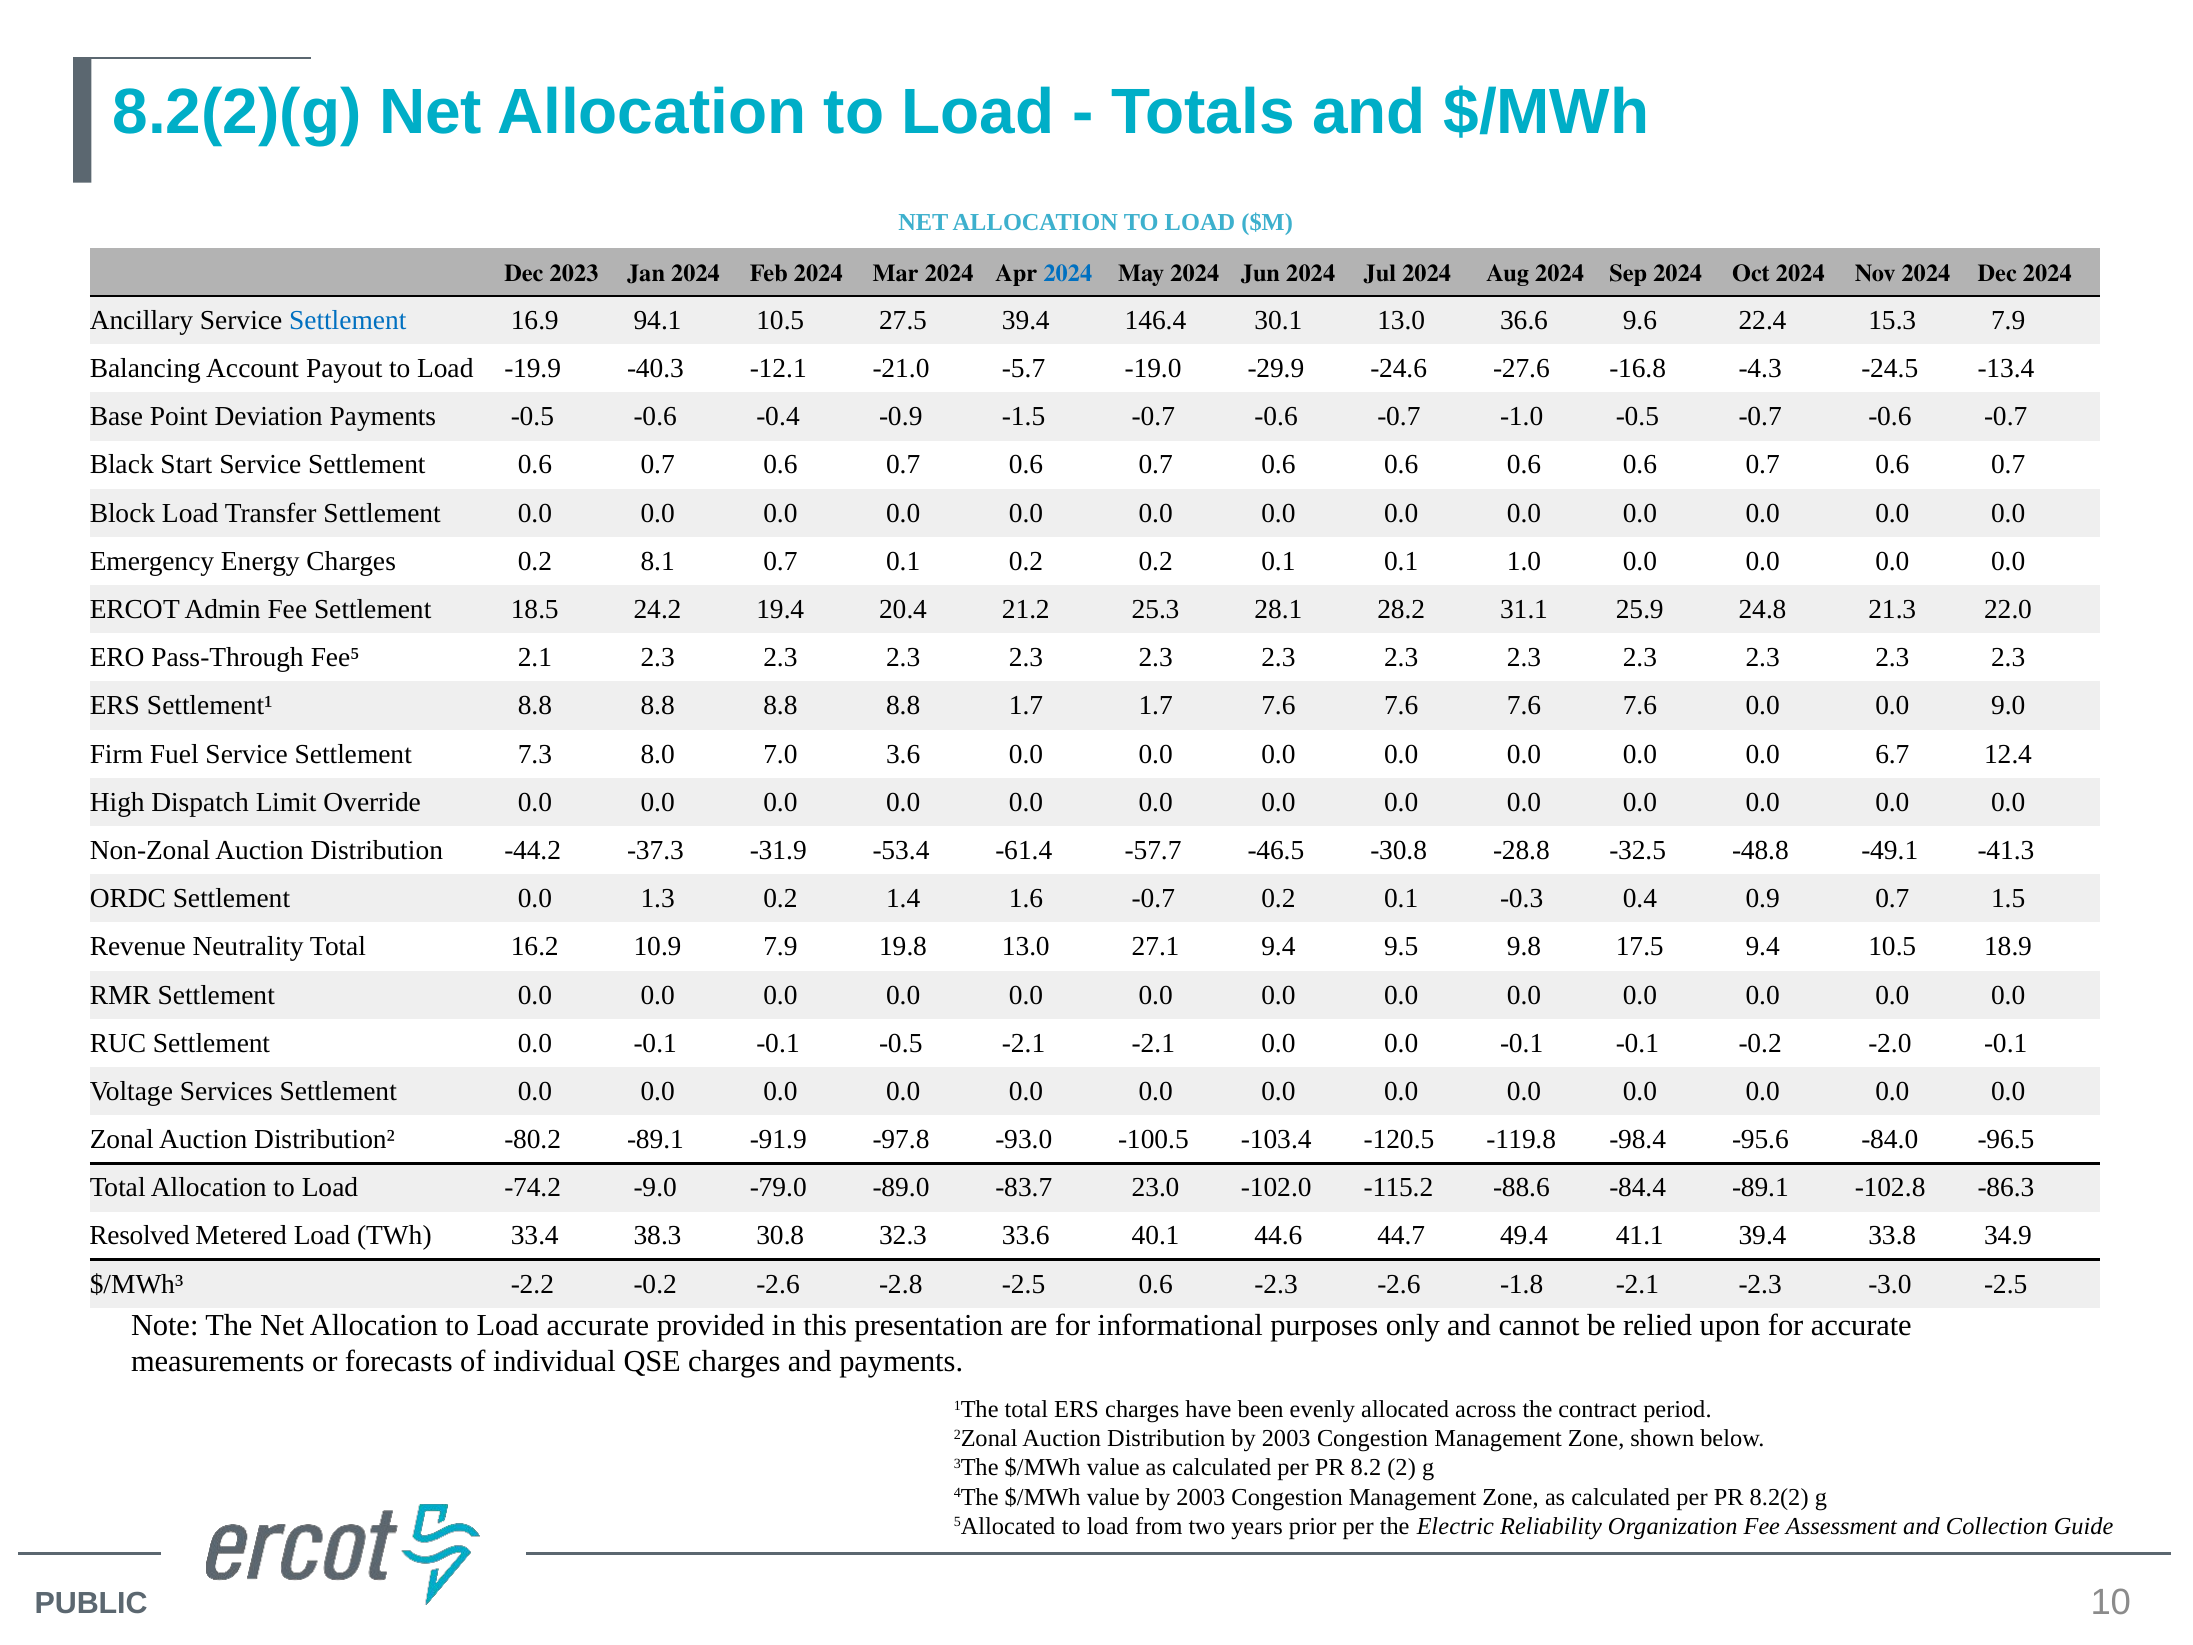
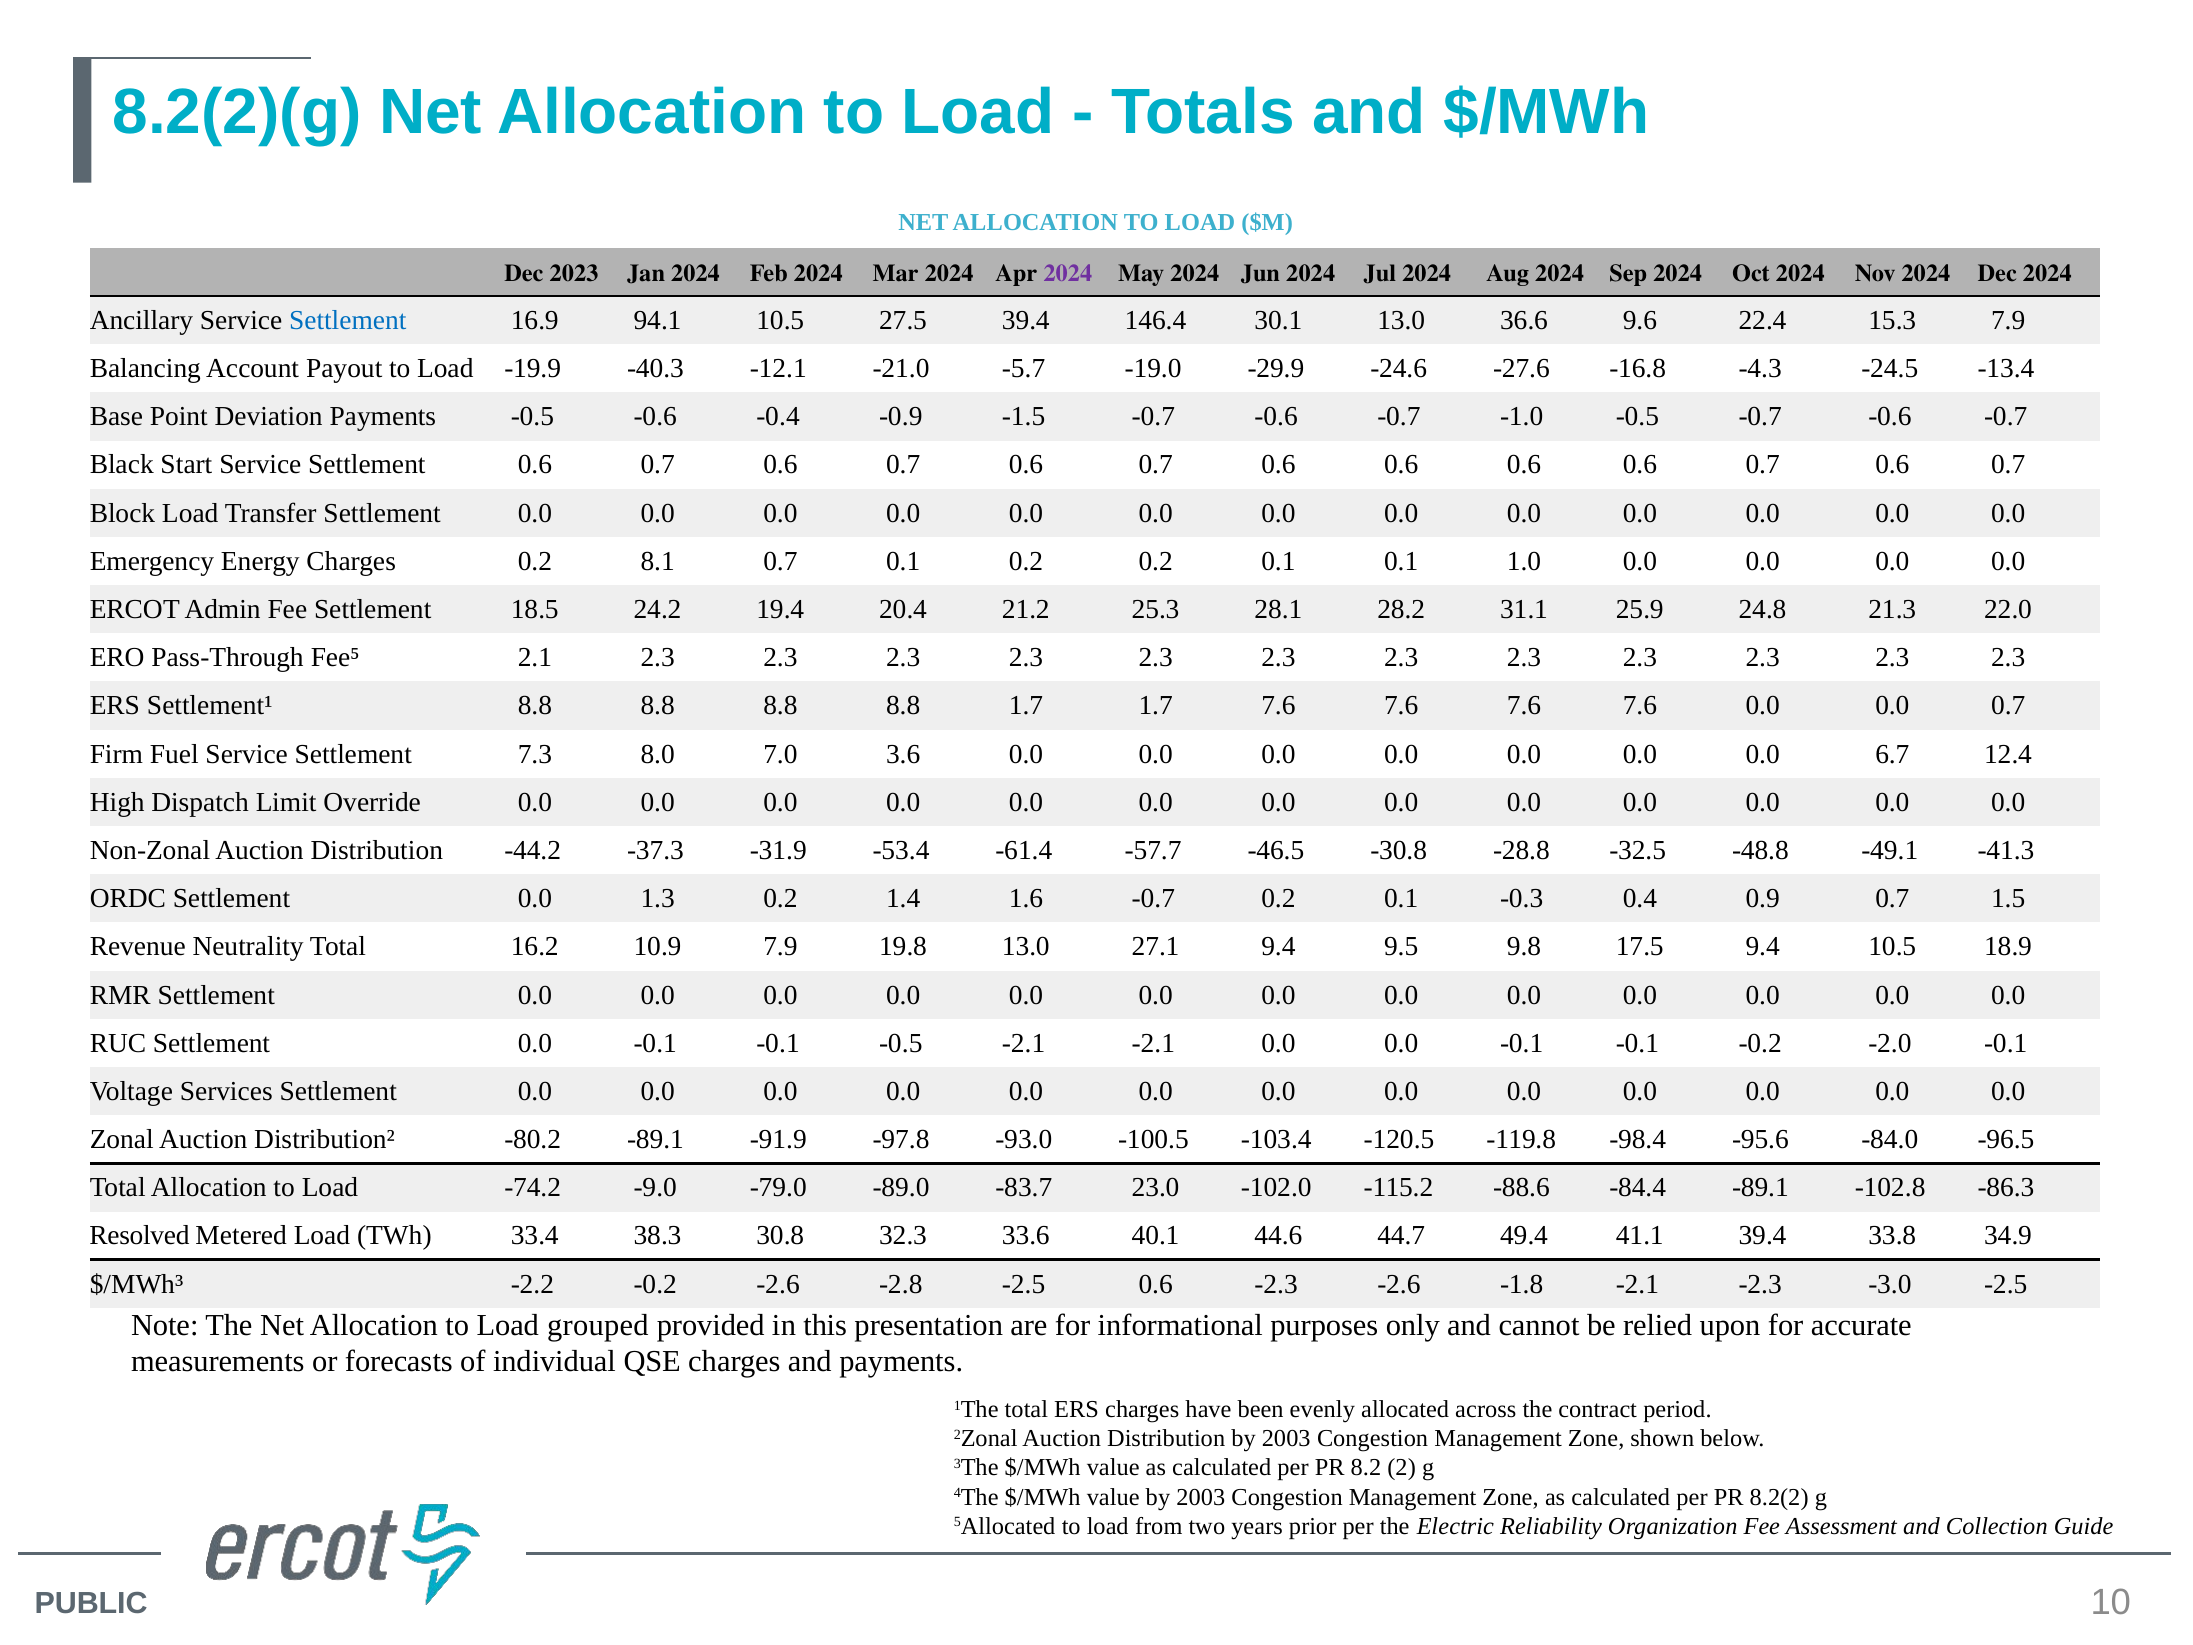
2024 colour: blue -> purple (1068, 273)
0.0 9.0: 9.0 -> 0.7 (2008, 706)
Load accurate: accurate -> grouped (598, 1325)
